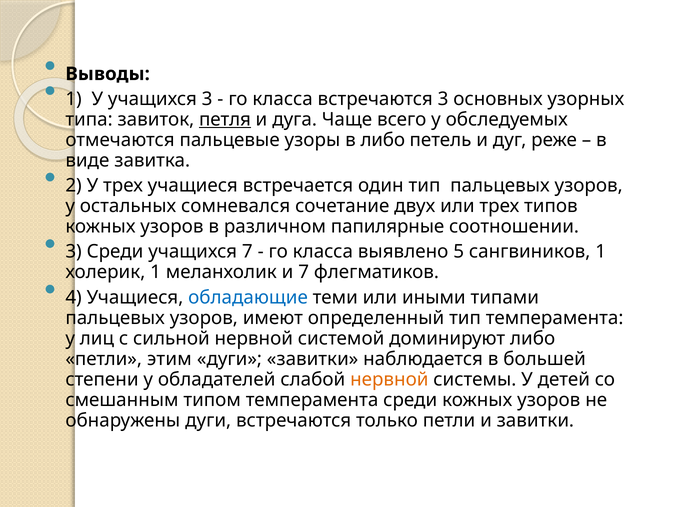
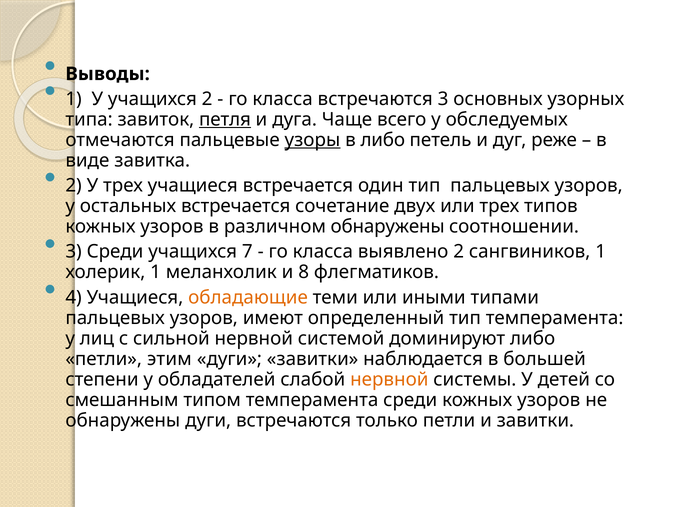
учащихся 3: 3 -> 2 (207, 99)
узоры underline: none -> present (312, 140)
остальных сомневался: сомневался -> встречается (236, 206)
различном папилярные: папилярные -> обнаружены (388, 227)
выявлено 5: 5 -> 2 (459, 252)
и 7: 7 -> 8 (304, 272)
обладающие colour: blue -> orange (248, 297)
